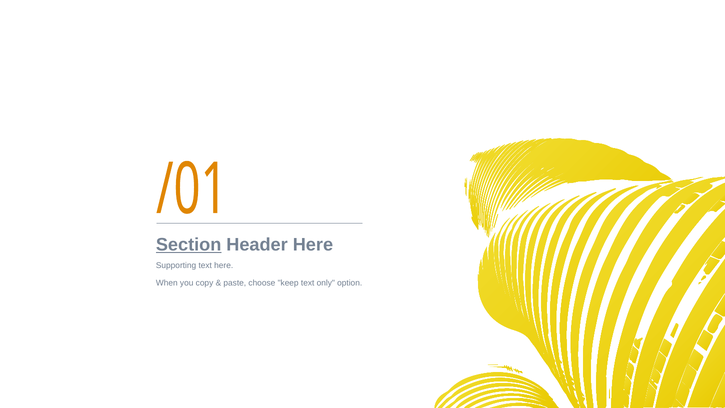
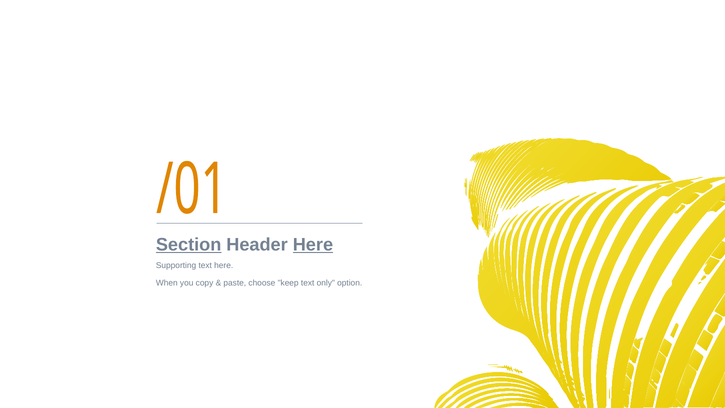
Here underline: none -> present (313, 245)
